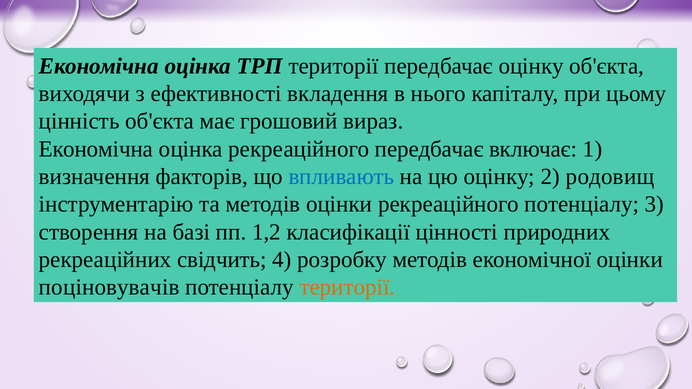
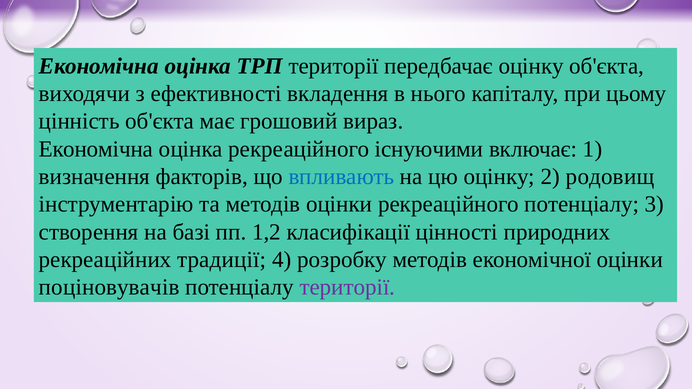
рекреаційного передбачає: передбачає -> існуючими (429, 149)
свідчить: свідчить -> традиції (222, 260)
території colour: orange -> purple (347, 287)
